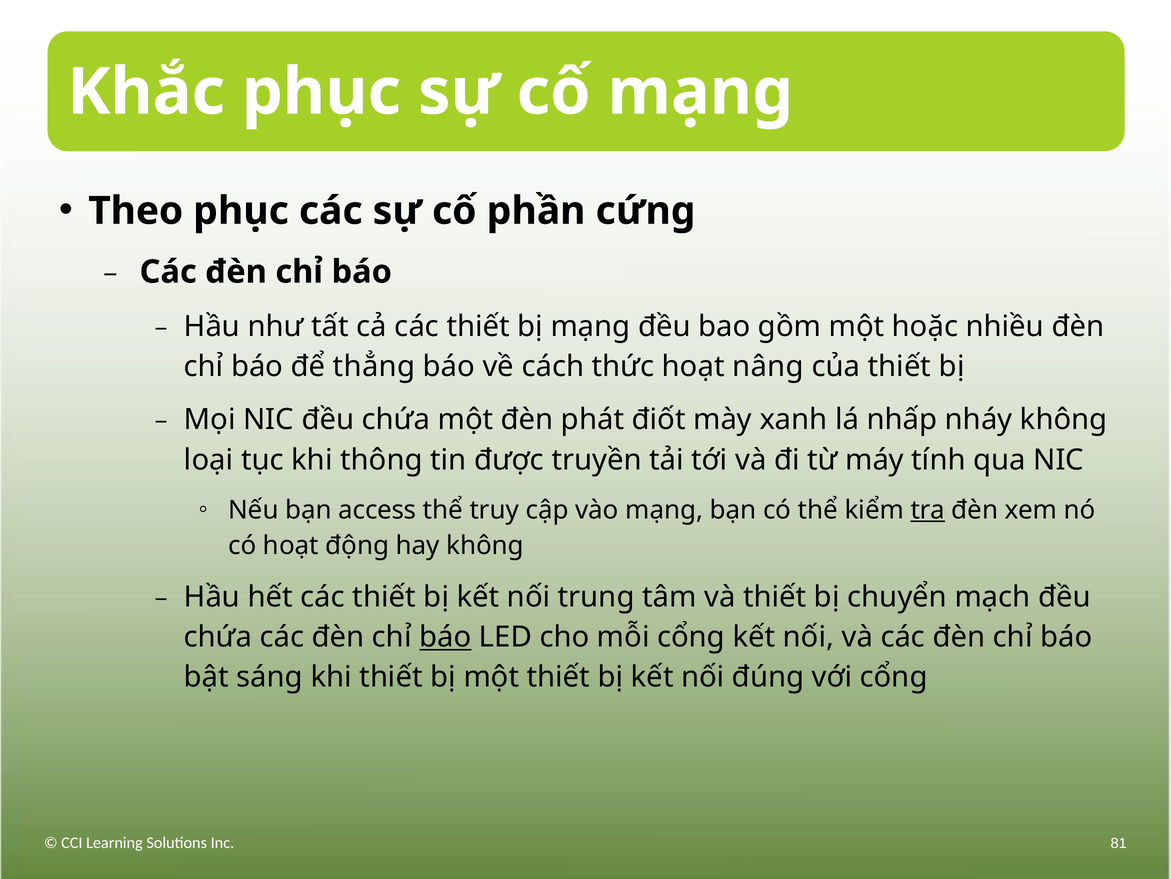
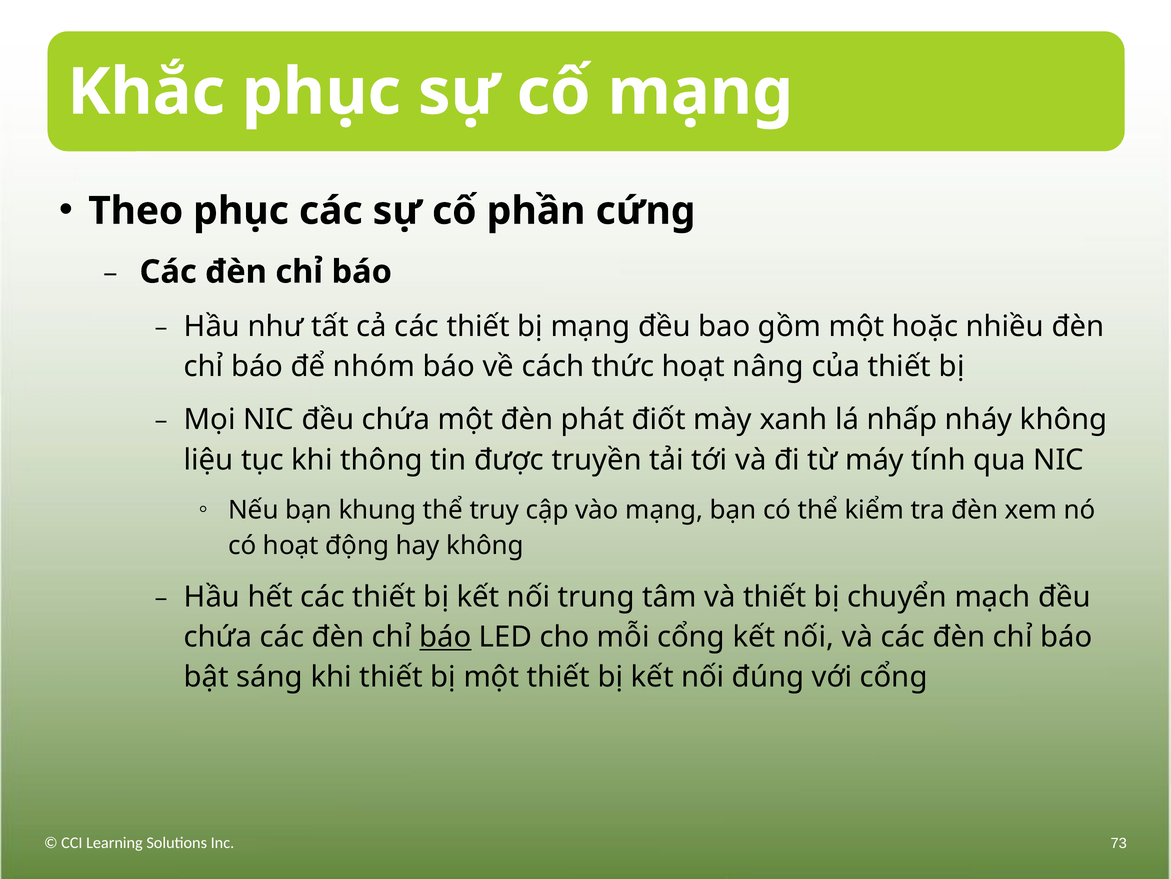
thẳng: thẳng -> nhóm (374, 366)
loại: loại -> liệu (209, 459)
access: access -> khung (377, 510)
tra underline: present -> none (928, 510)
81: 81 -> 73 (1119, 842)
